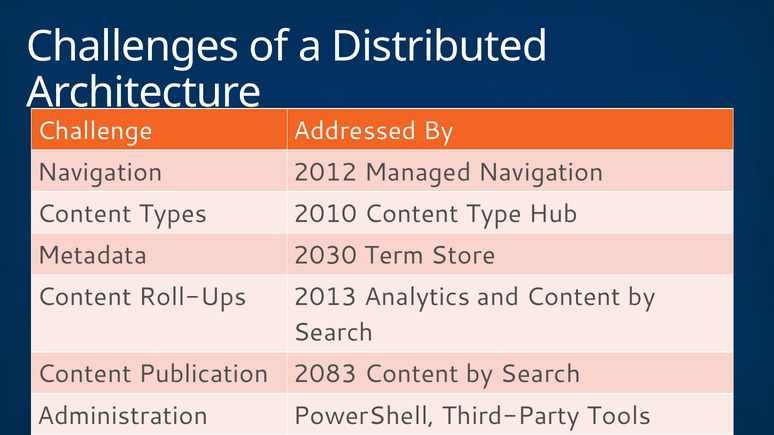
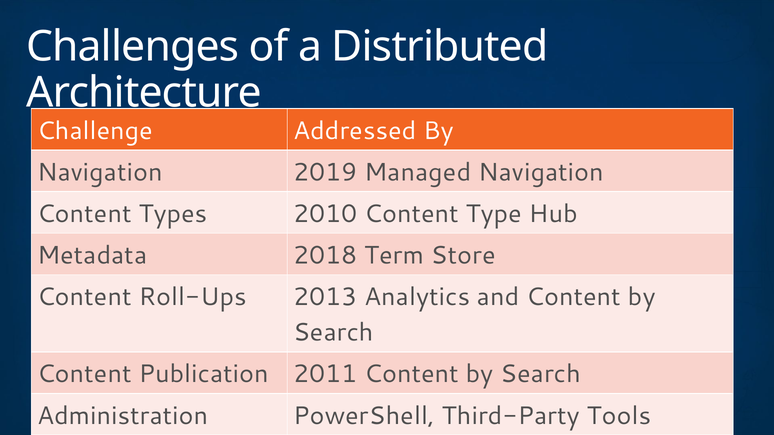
2012: 2012 -> 2019 (325, 172)
2030: 2030 -> 2018 (325, 255)
2083: 2083 -> 2011 (325, 374)
